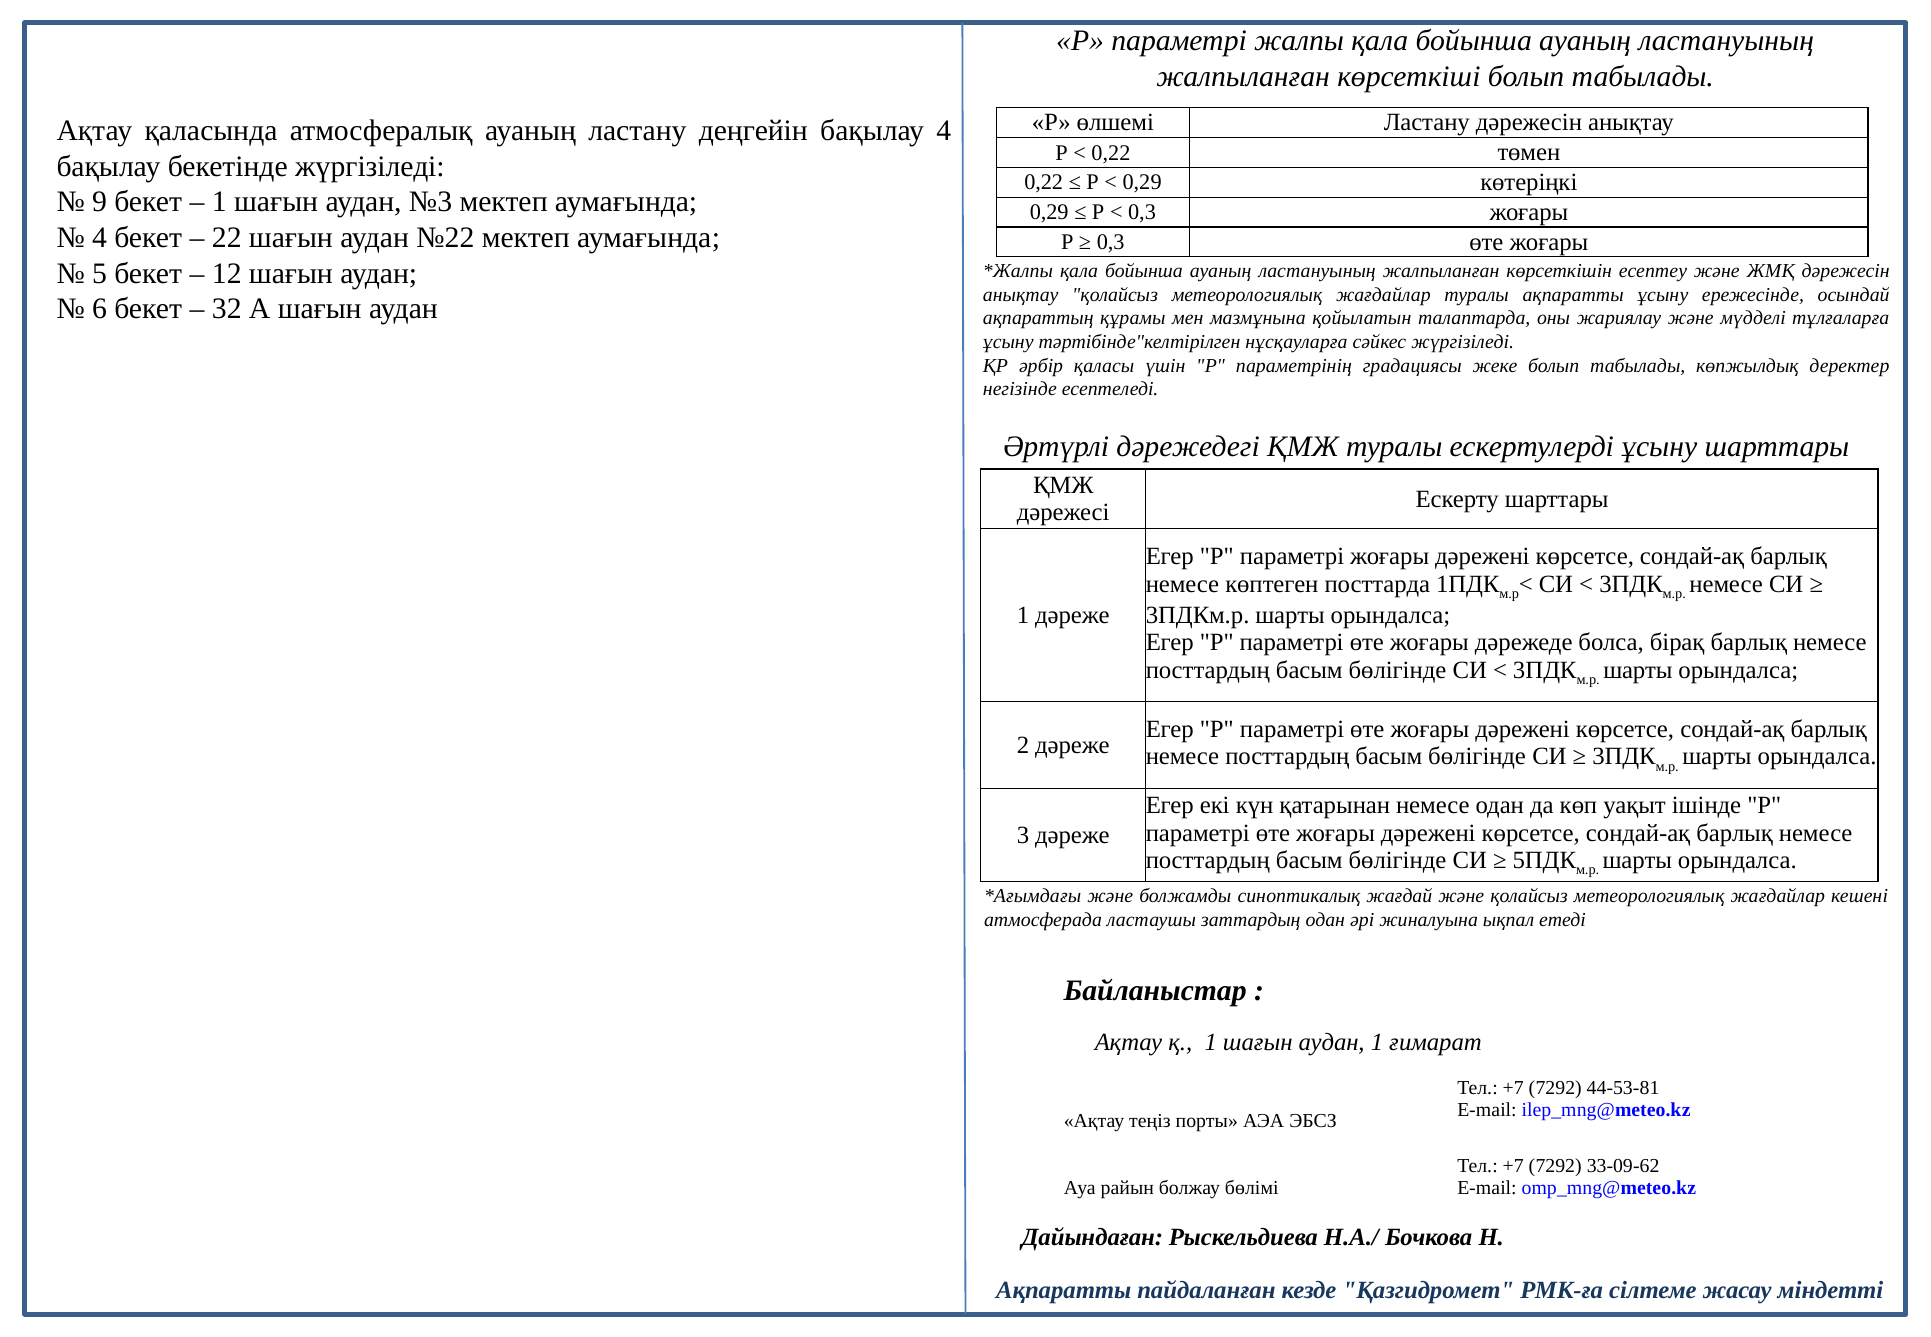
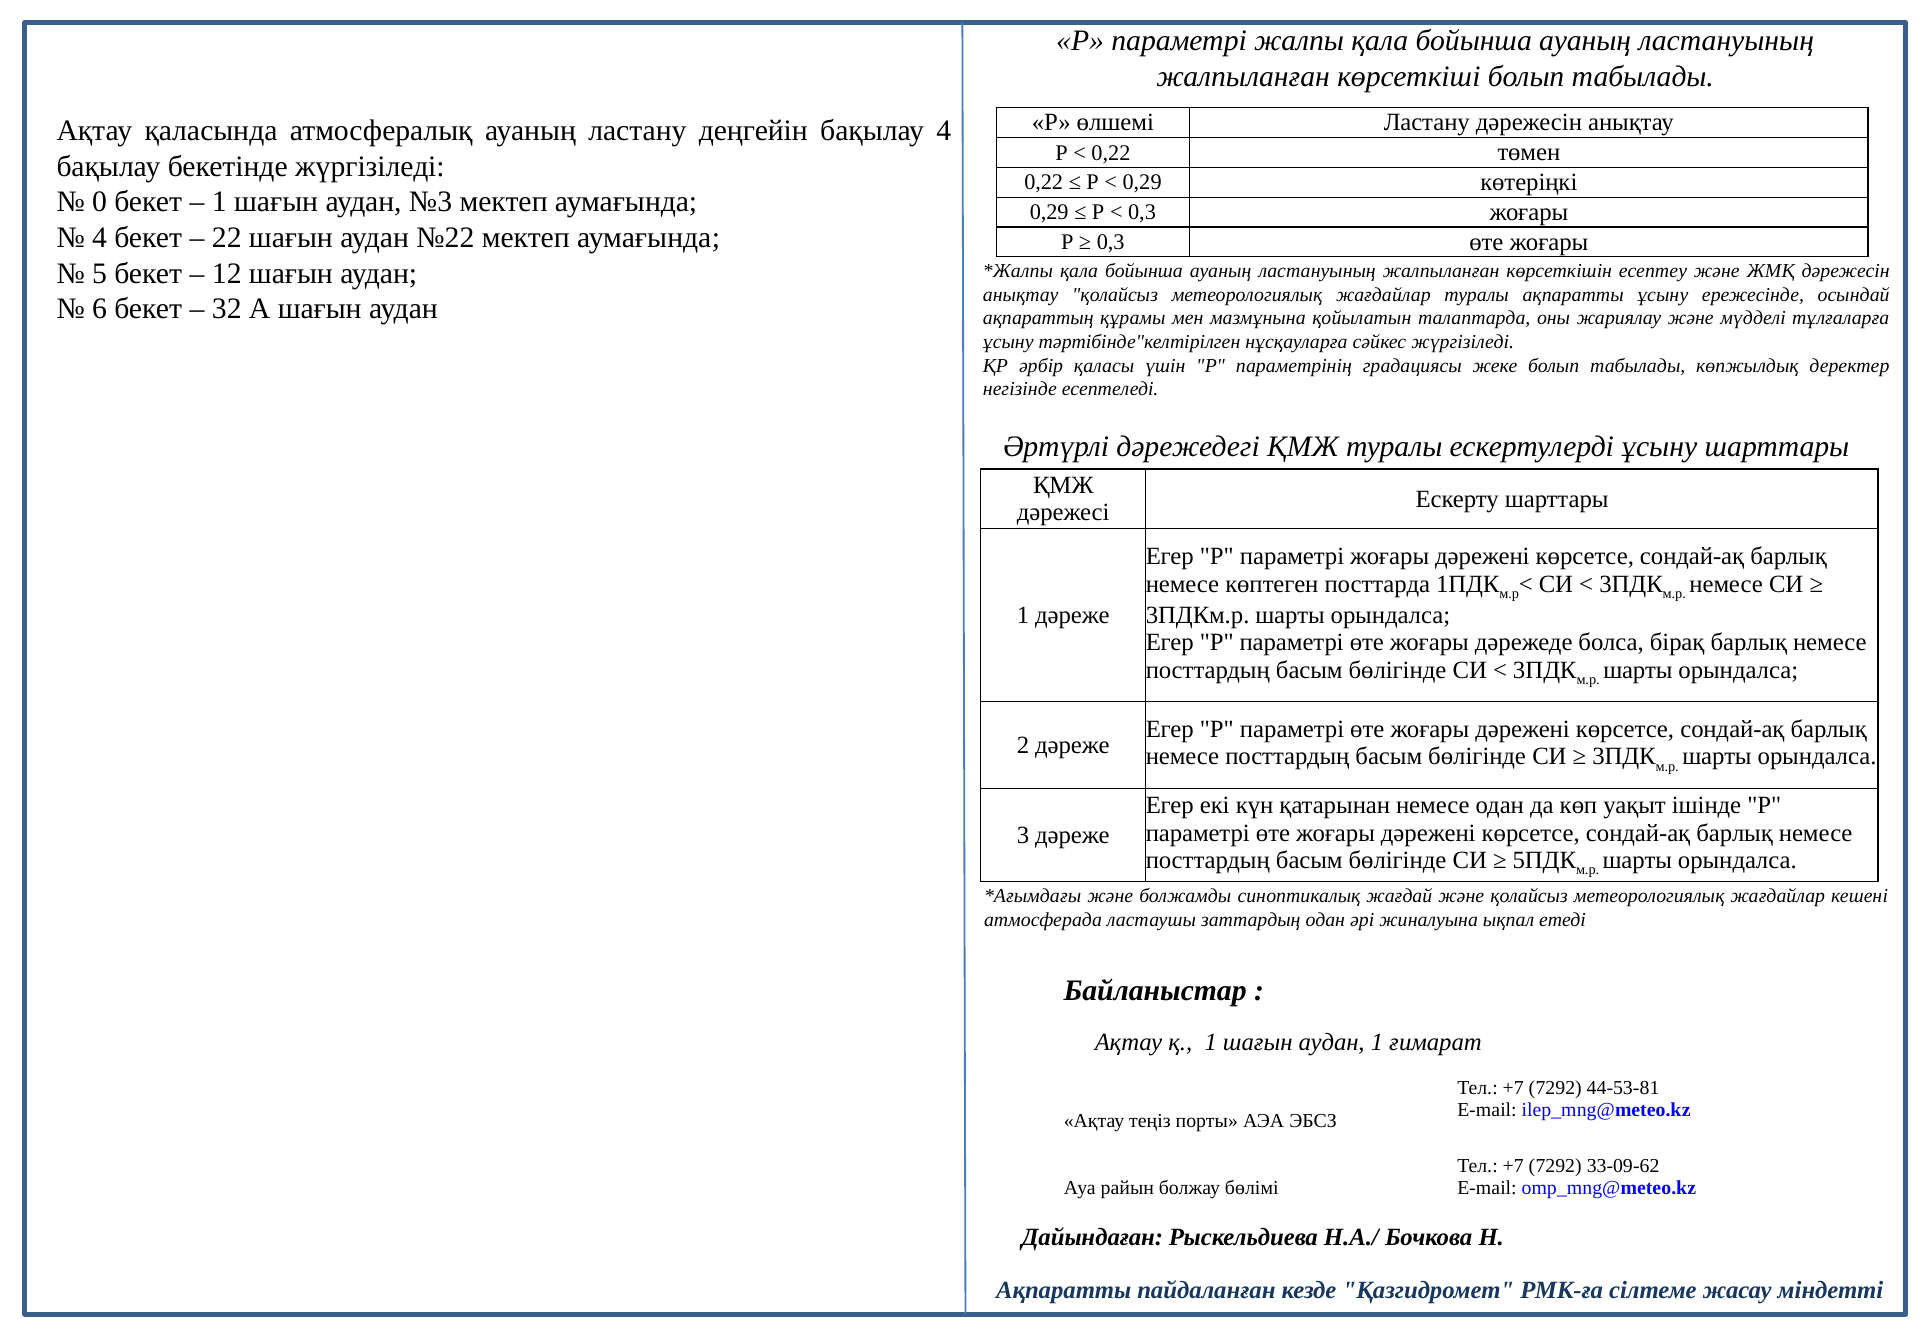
9: 9 -> 0 (100, 202)
